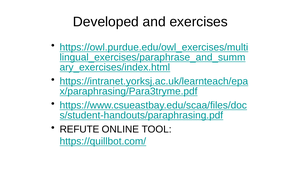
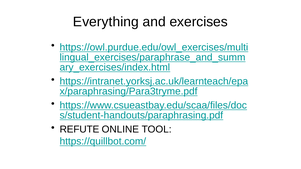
Developed: Developed -> Everything (106, 22)
